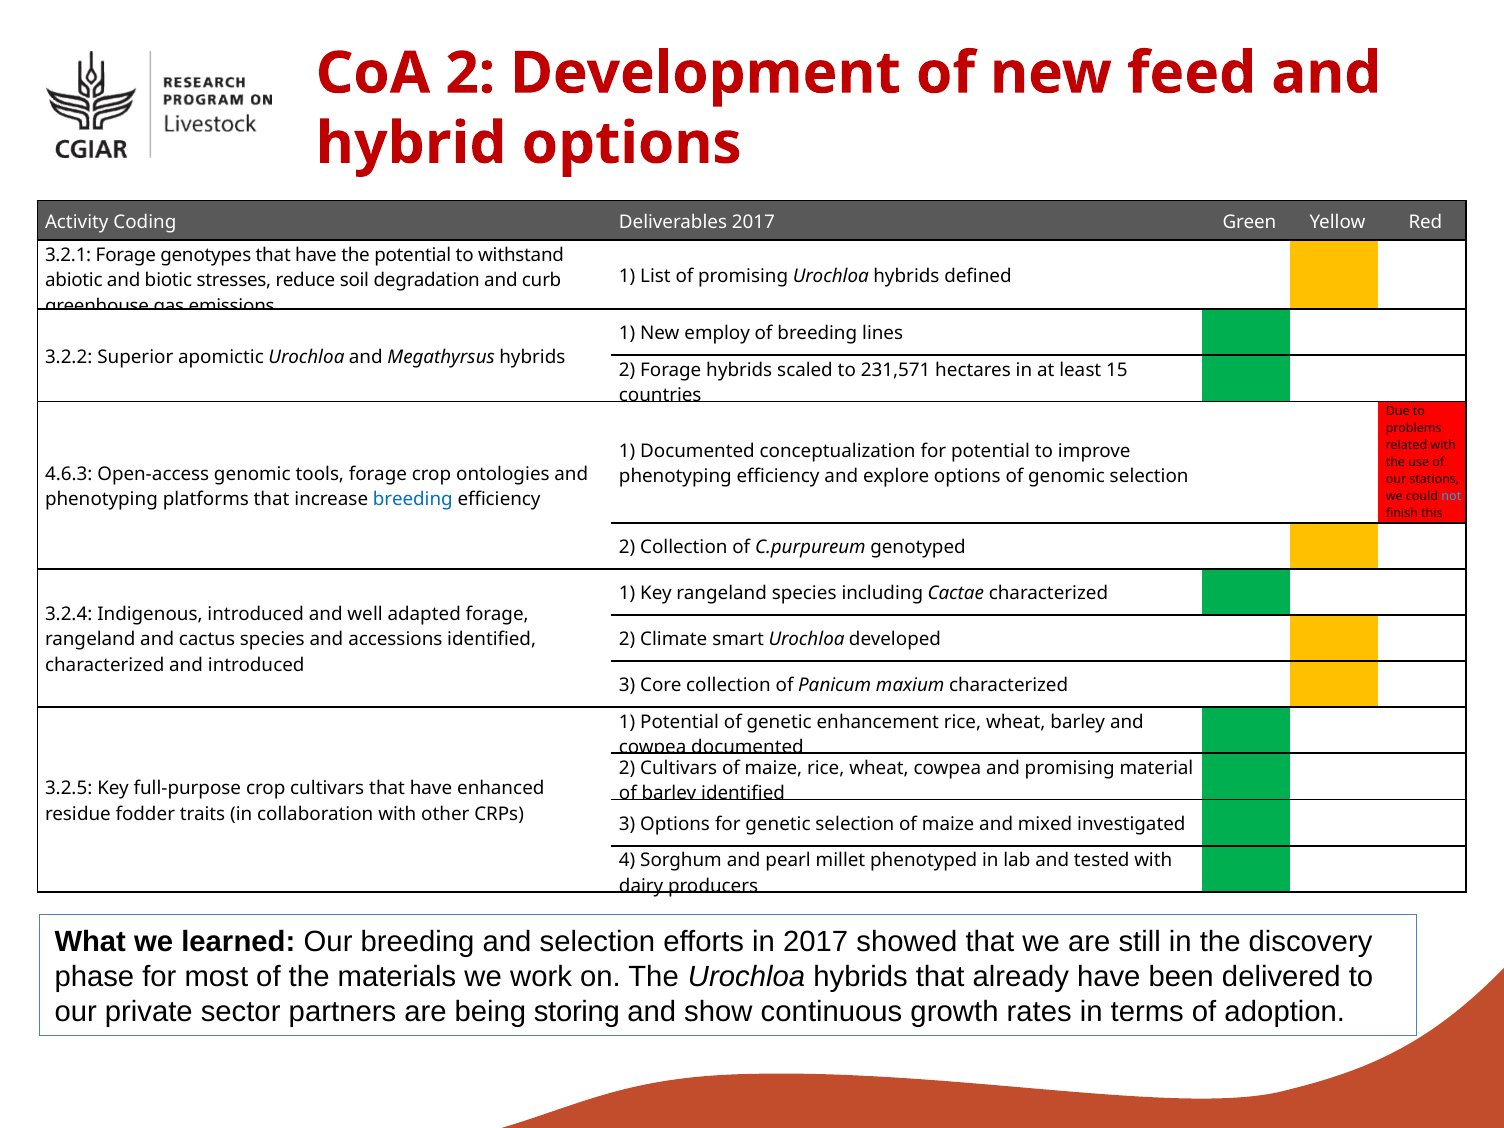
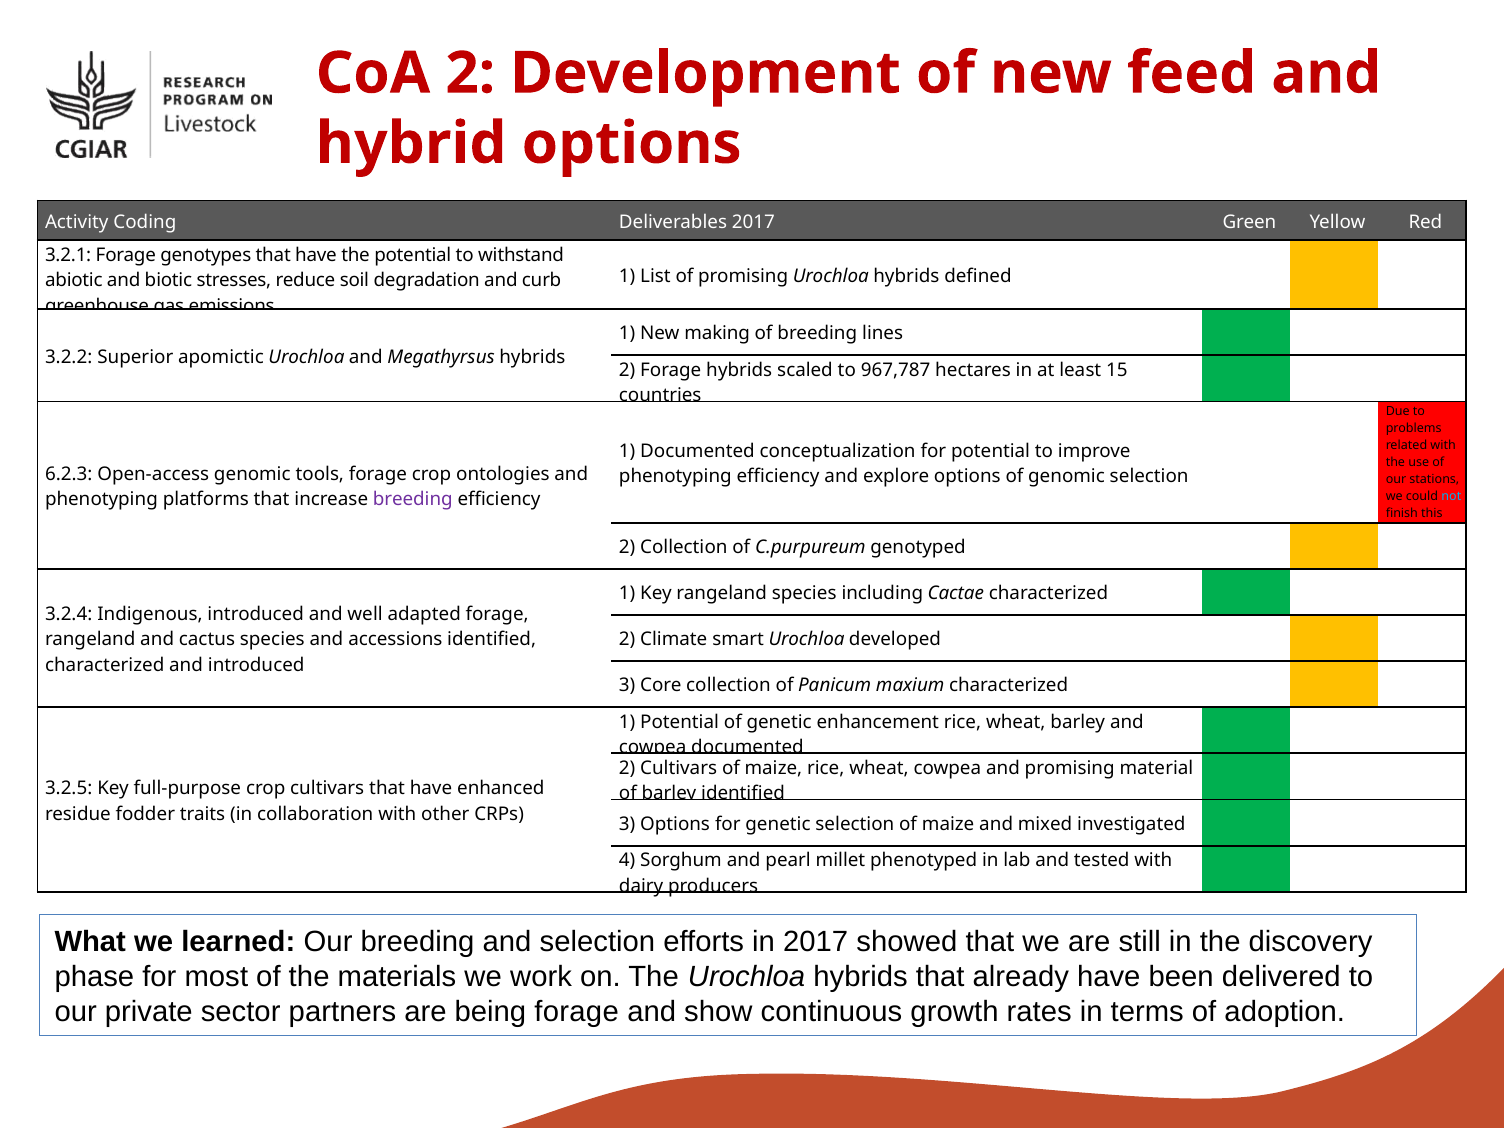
employ: employ -> making (717, 334)
231,571: 231,571 -> 967,787 (896, 370)
4.6.3: 4.6.3 -> 6.2.3 (69, 474)
breeding colour: blue -> purple (413, 500)
being storing: storing -> forage (577, 1012)
